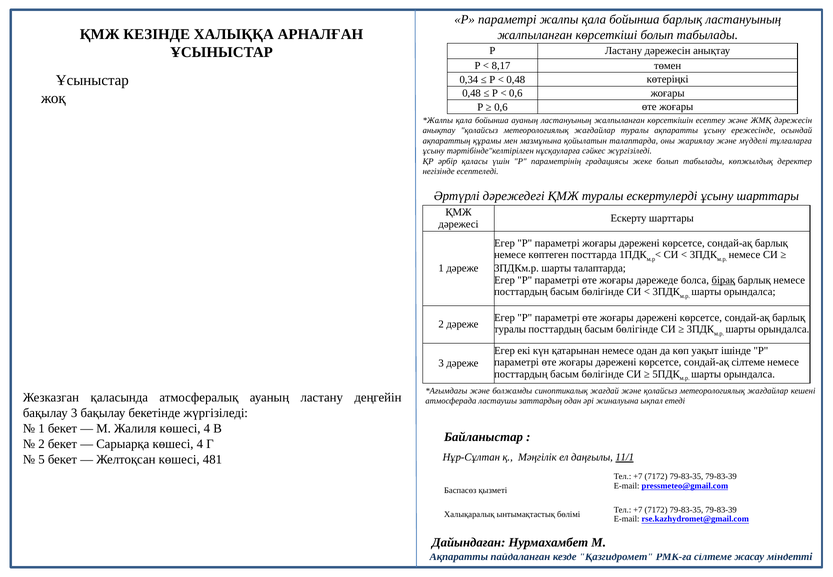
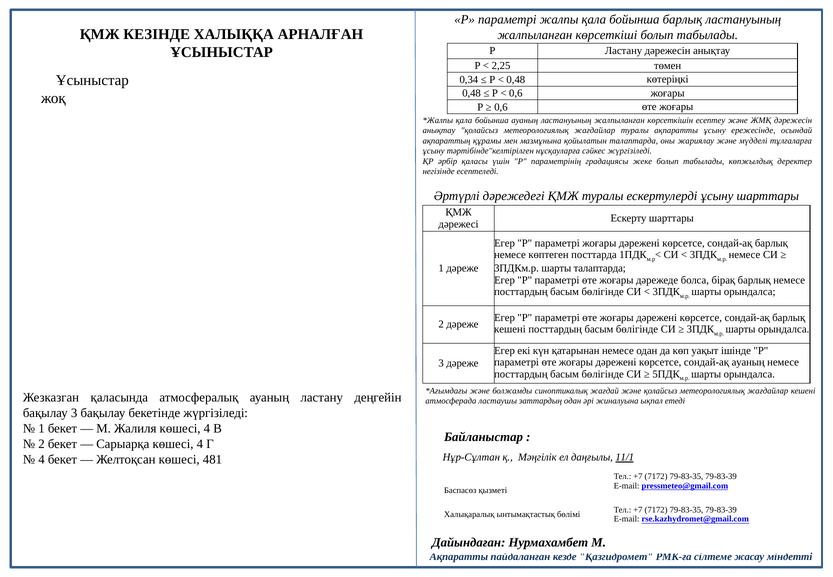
8,17: 8,17 -> 2,25 (501, 66)
бірақ underline: present -> none (723, 280)
туралы: туралы -> кешені (510, 329)
сондай-ақ сілтеме: сілтеме -> ауаның (748, 362)
5: 5 -> 4 (42, 459)
